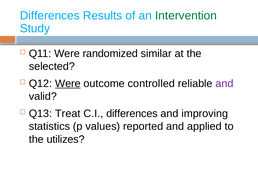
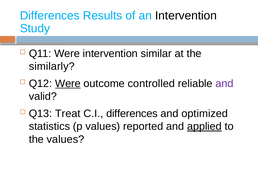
Intervention colour: green -> black (186, 16)
Were randomized: randomized -> intervention (110, 54)
selected: selected -> similarly (52, 67)
improving: improving -> optimized (205, 114)
applied underline: none -> present (204, 127)
the utilizes: utilizes -> values (66, 140)
